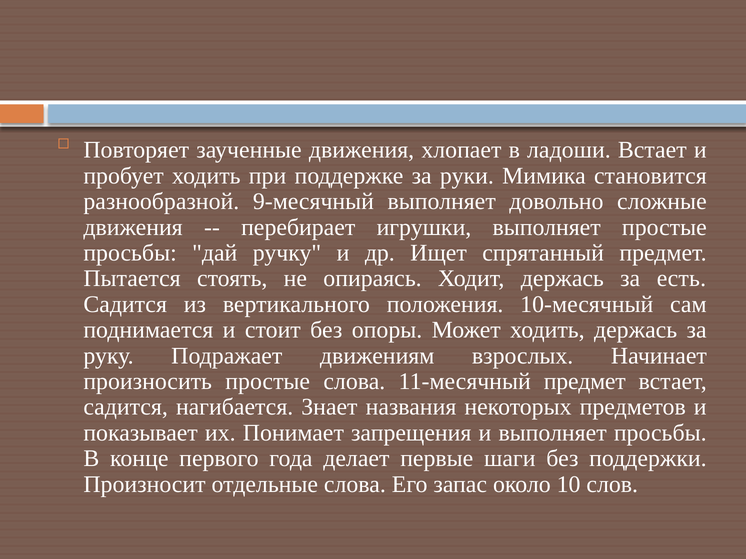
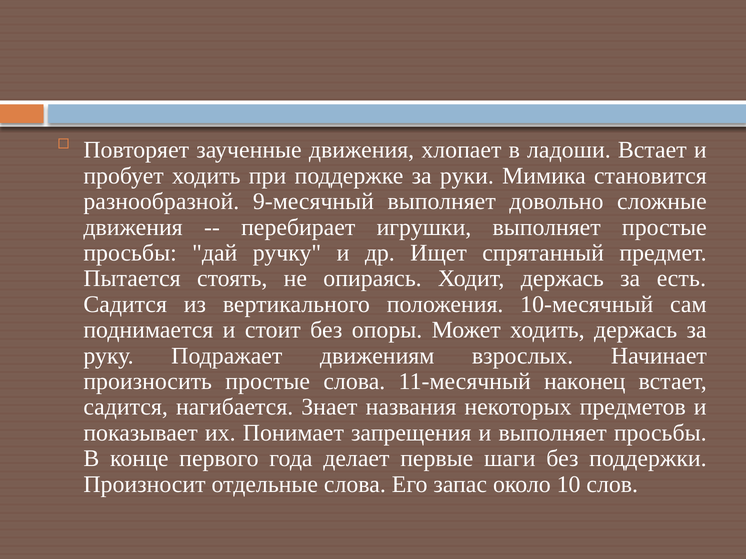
11-месячный предмет: предмет -> наконец (585, 382)
